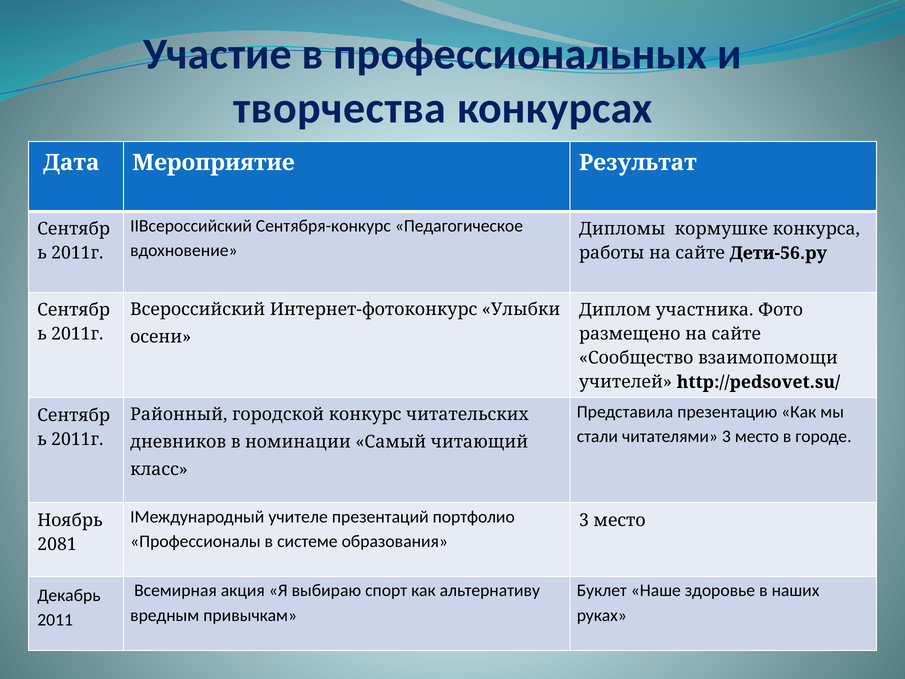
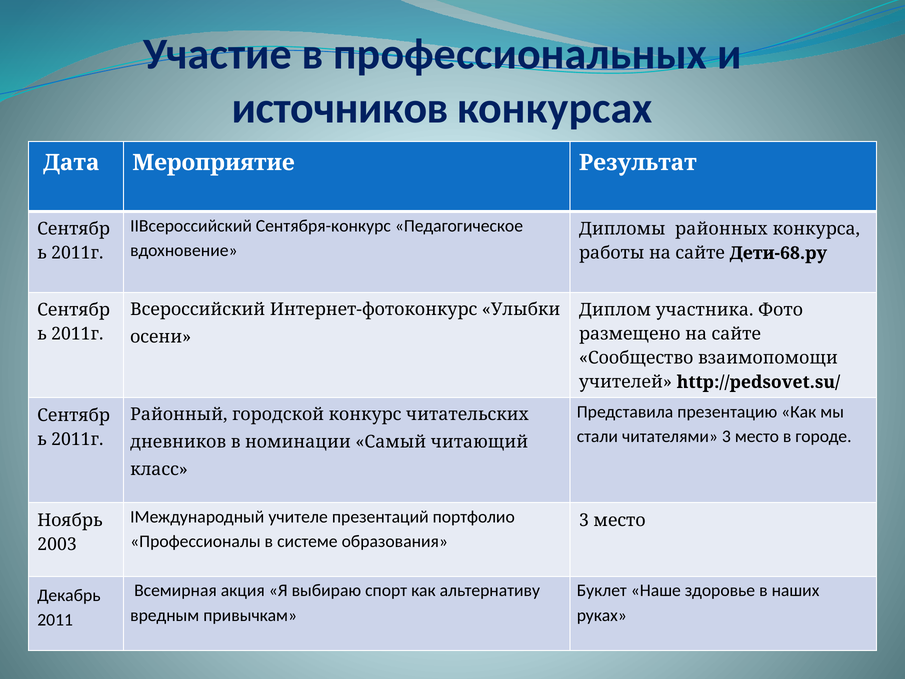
творчества: творчества -> источников (340, 108)
кормушке: кормушке -> районных (721, 229)
Дети-56.ру: Дети-56.ру -> Дети-68.ру (778, 253)
2081: 2081 -> 2003 (57, 544)
